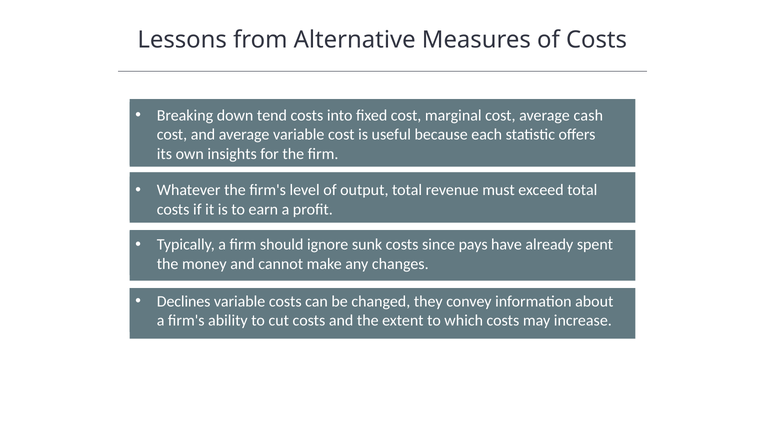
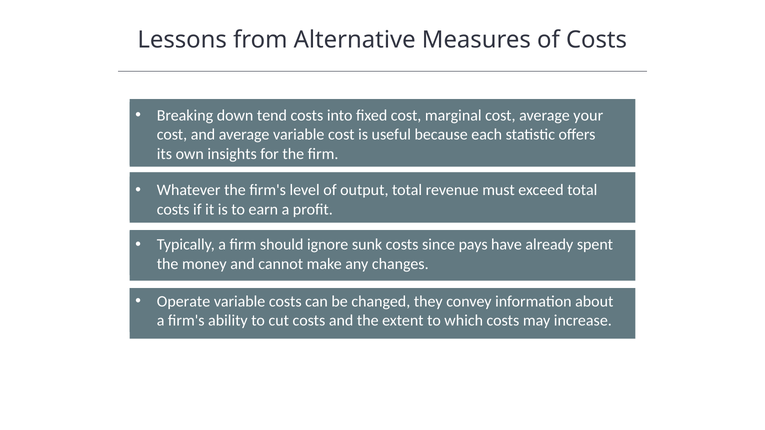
cash: cash -> your (588, 116)
Declines: Declines -> Operate (184, 302)
